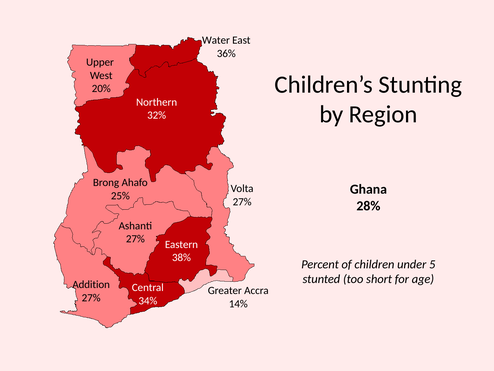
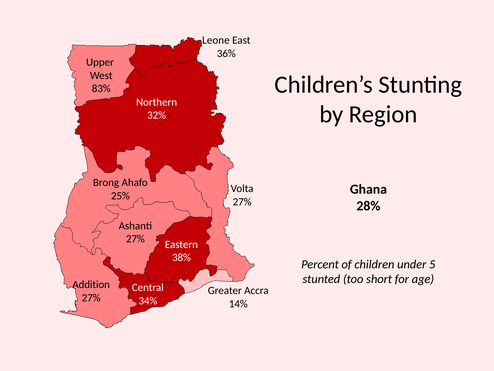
Water: Water -> Leone (216, 40)
20%: 20% -> 83% (101, 89)
